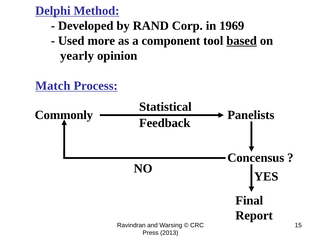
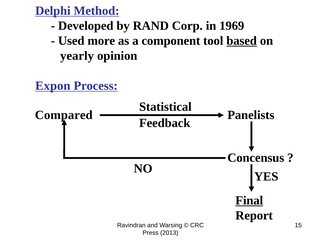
Match: Match -> Expon (53, 86)
Commonly: Commonly -> Compared (64, 115)
Final underline: none -> present (249, 200)
